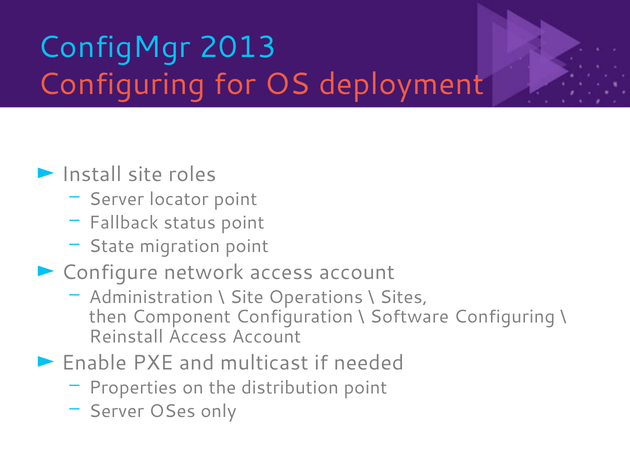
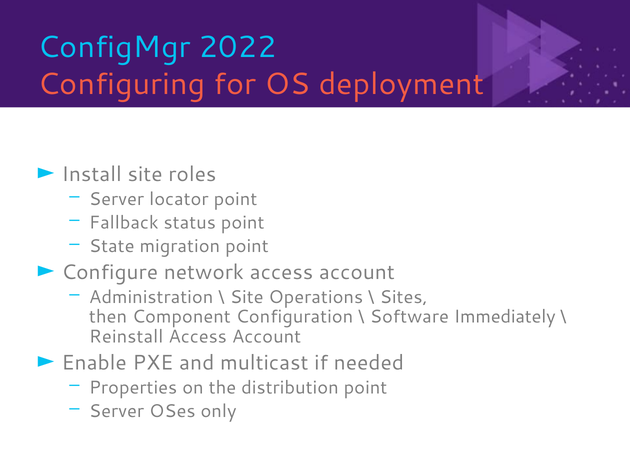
2013: 2013 -> 2022 (238, 47)
Software Configuring: Configuring -> Immediately (505, 317)
